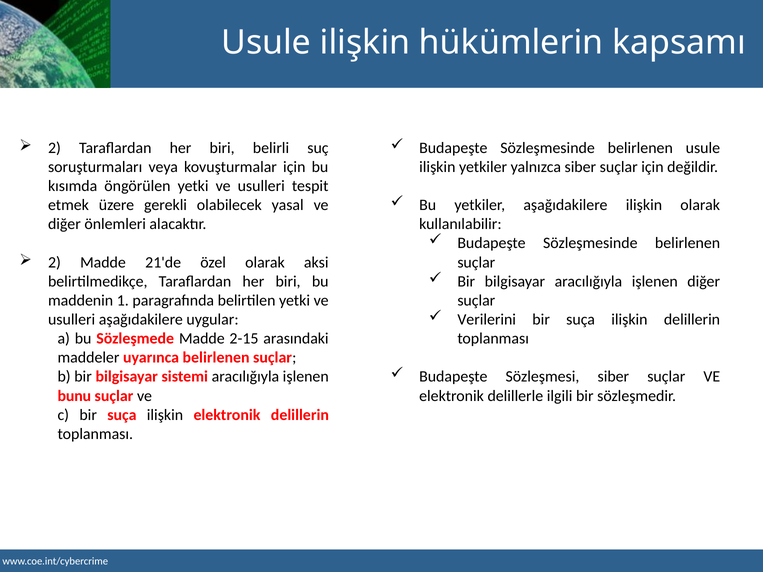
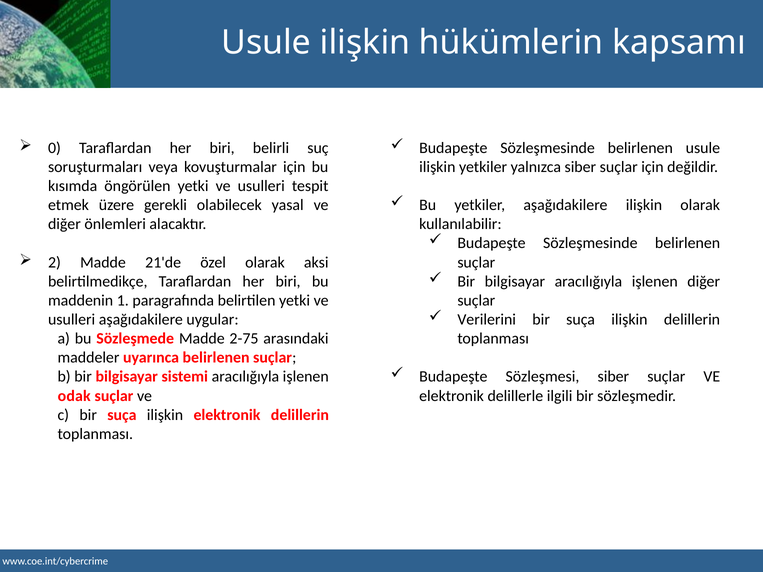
2: 2 -> 0 (54, 148)
2-15: 2-15 -> 2-75 (244, 339)
bunu: bunu -> odak (74, 396)
